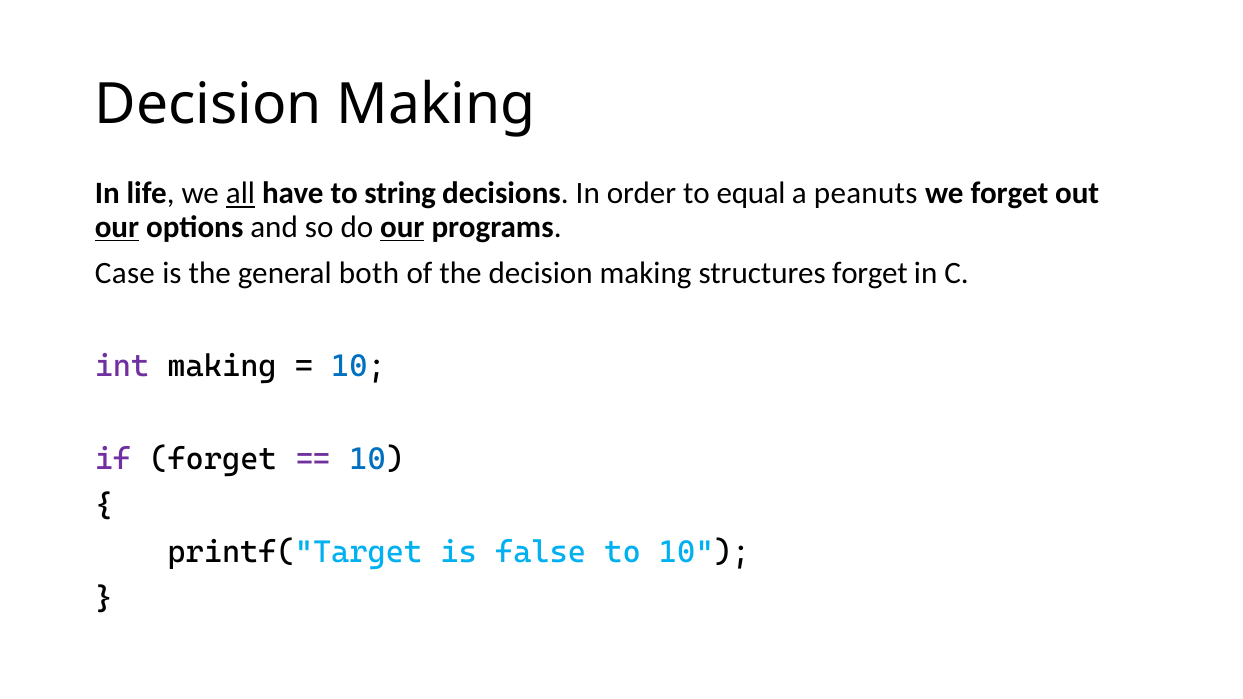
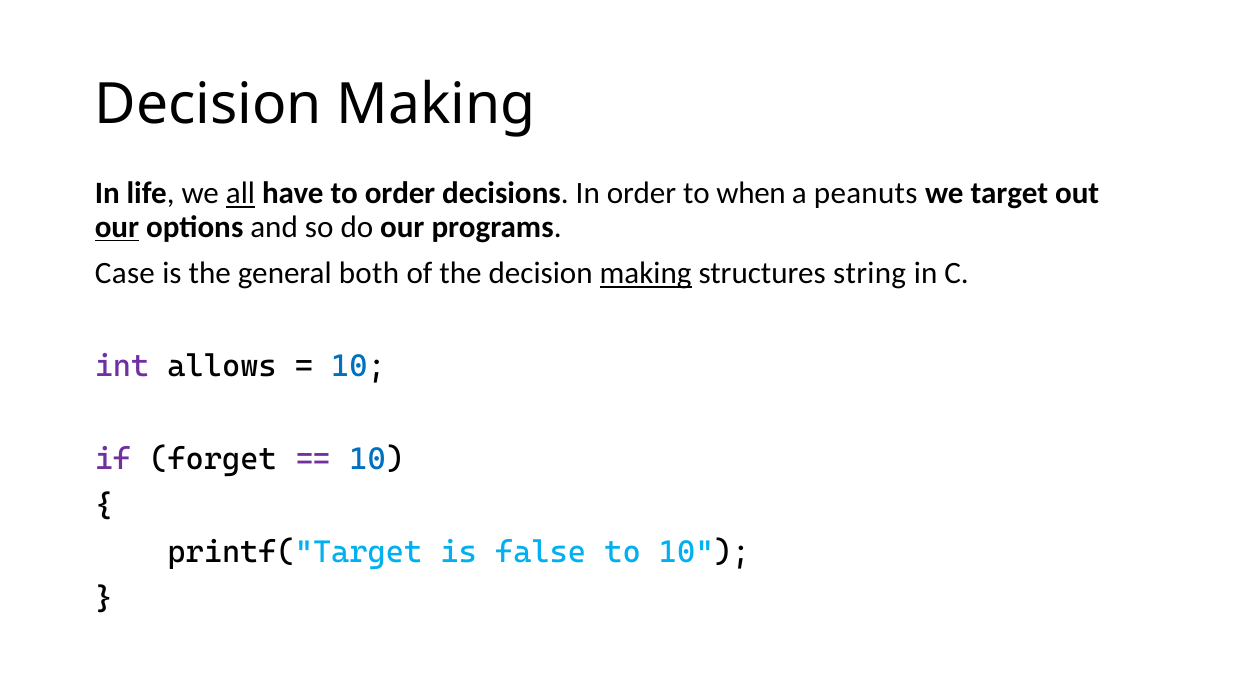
to string: string -> order (400, 194)
equal: equal -> when (751, 194)
we forget: forget -> target (1009, 194)
our underline: present -> none (402, 227)
making underline: none -> present (646, 274)
structures forget: forget -> string (870, 274)
int making: making -> allows (222, 367)
